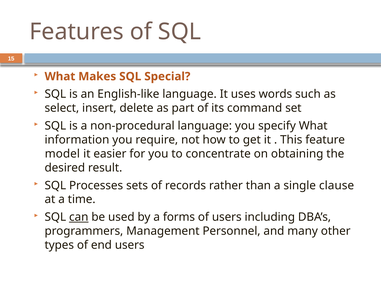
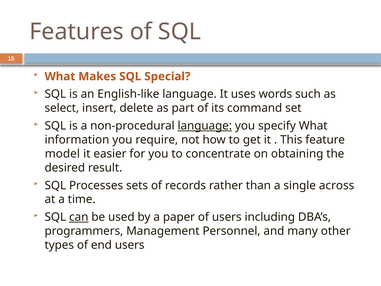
language underline: none -> present (205, 126)
clause: clause -> across (337, 185)
forms: forms -> paper (179, 217)
